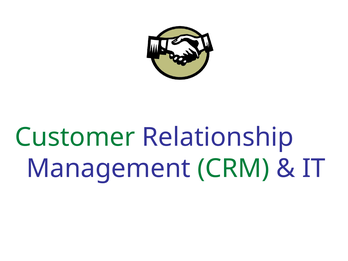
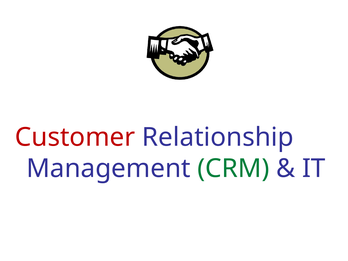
Customer colour: green -> red (75, 137)
